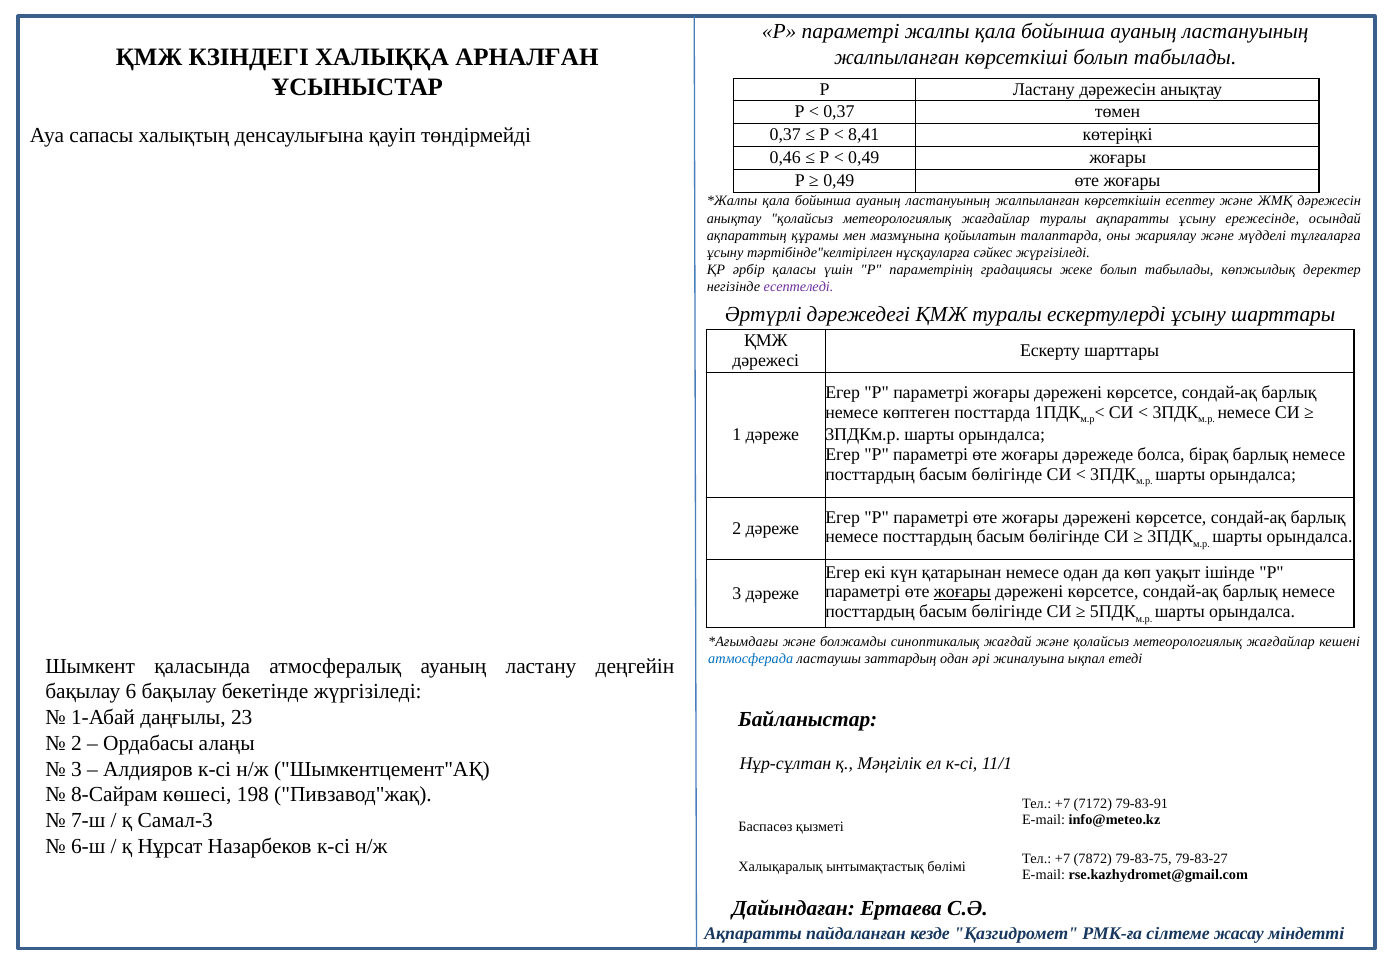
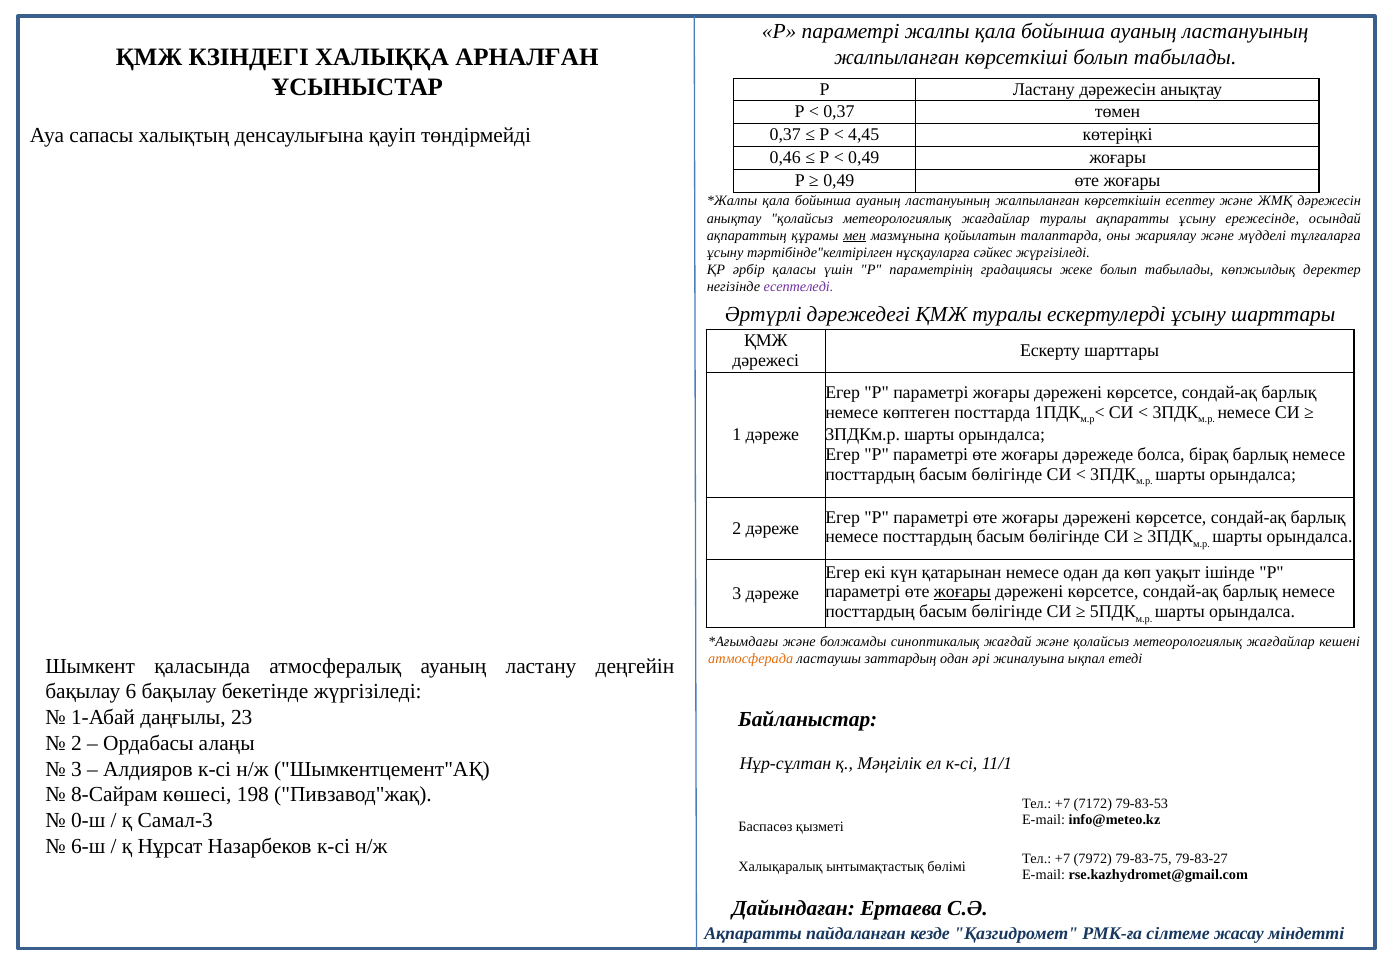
8,41: 8,41 -> 4,45 (864, 134)
мен underline: none -> present (855, 235)
атмосферада colour: blue -> orange (751, 659)
79-83-91: 79-83-91 -> 79-83-53 (1142, 803)
7-ш: 7-ш -> 0-ш (88, 820)
7872: 7872 -> 7972 (1093, 859)
